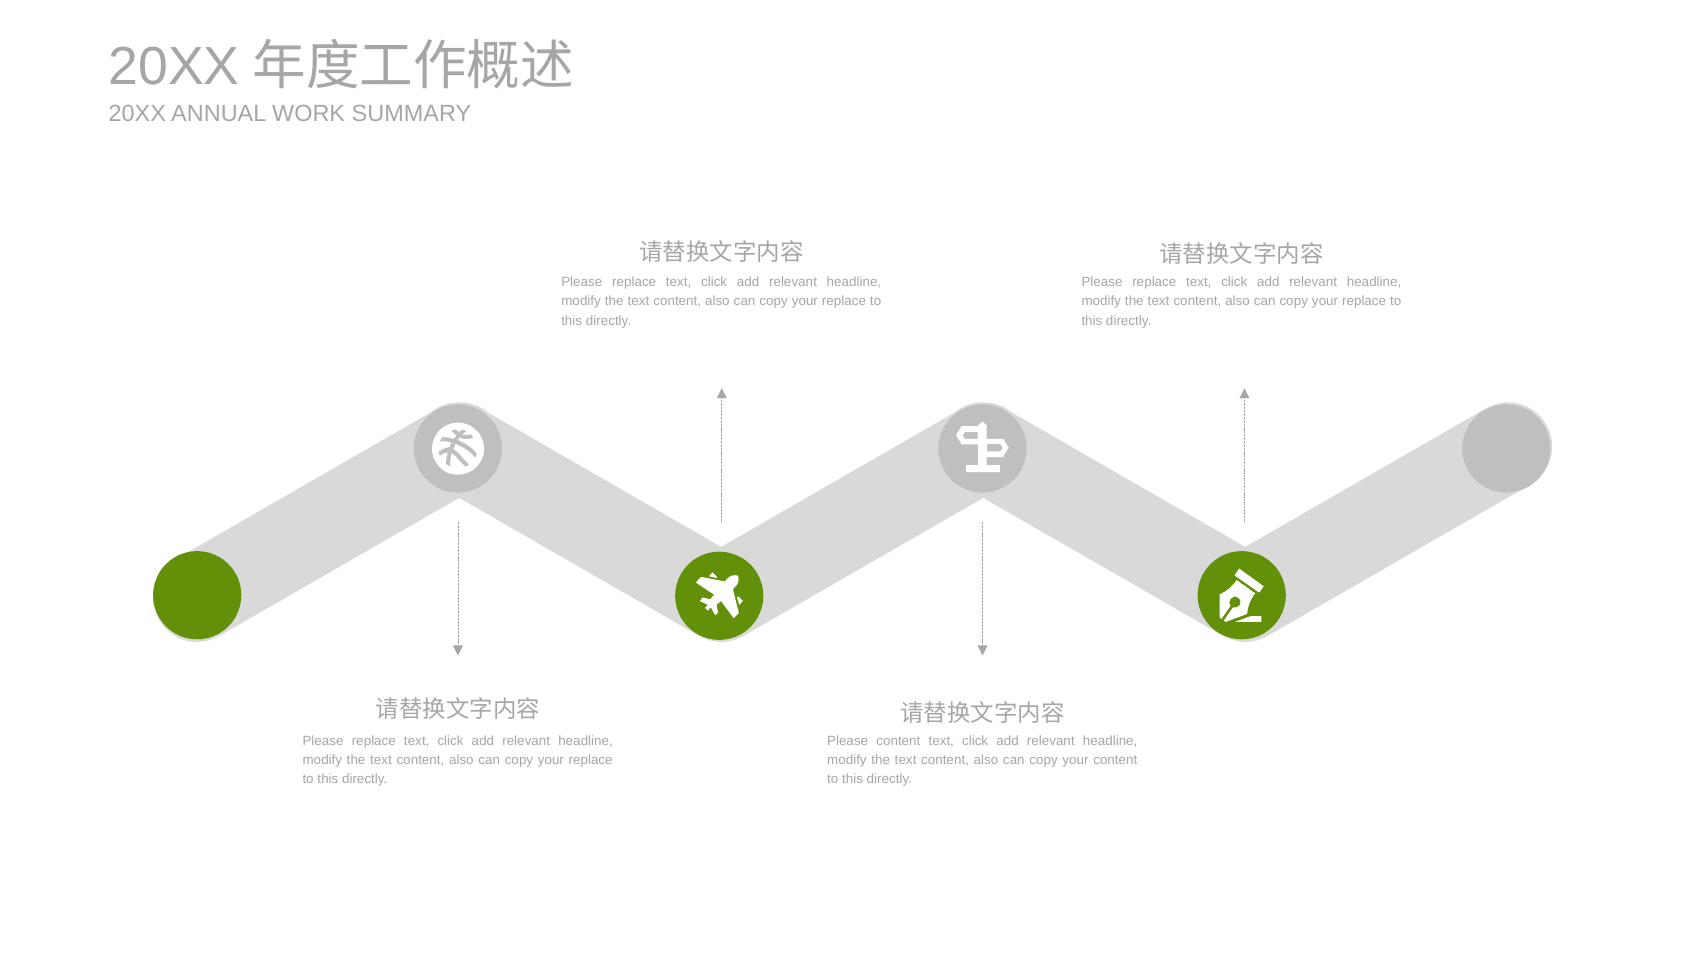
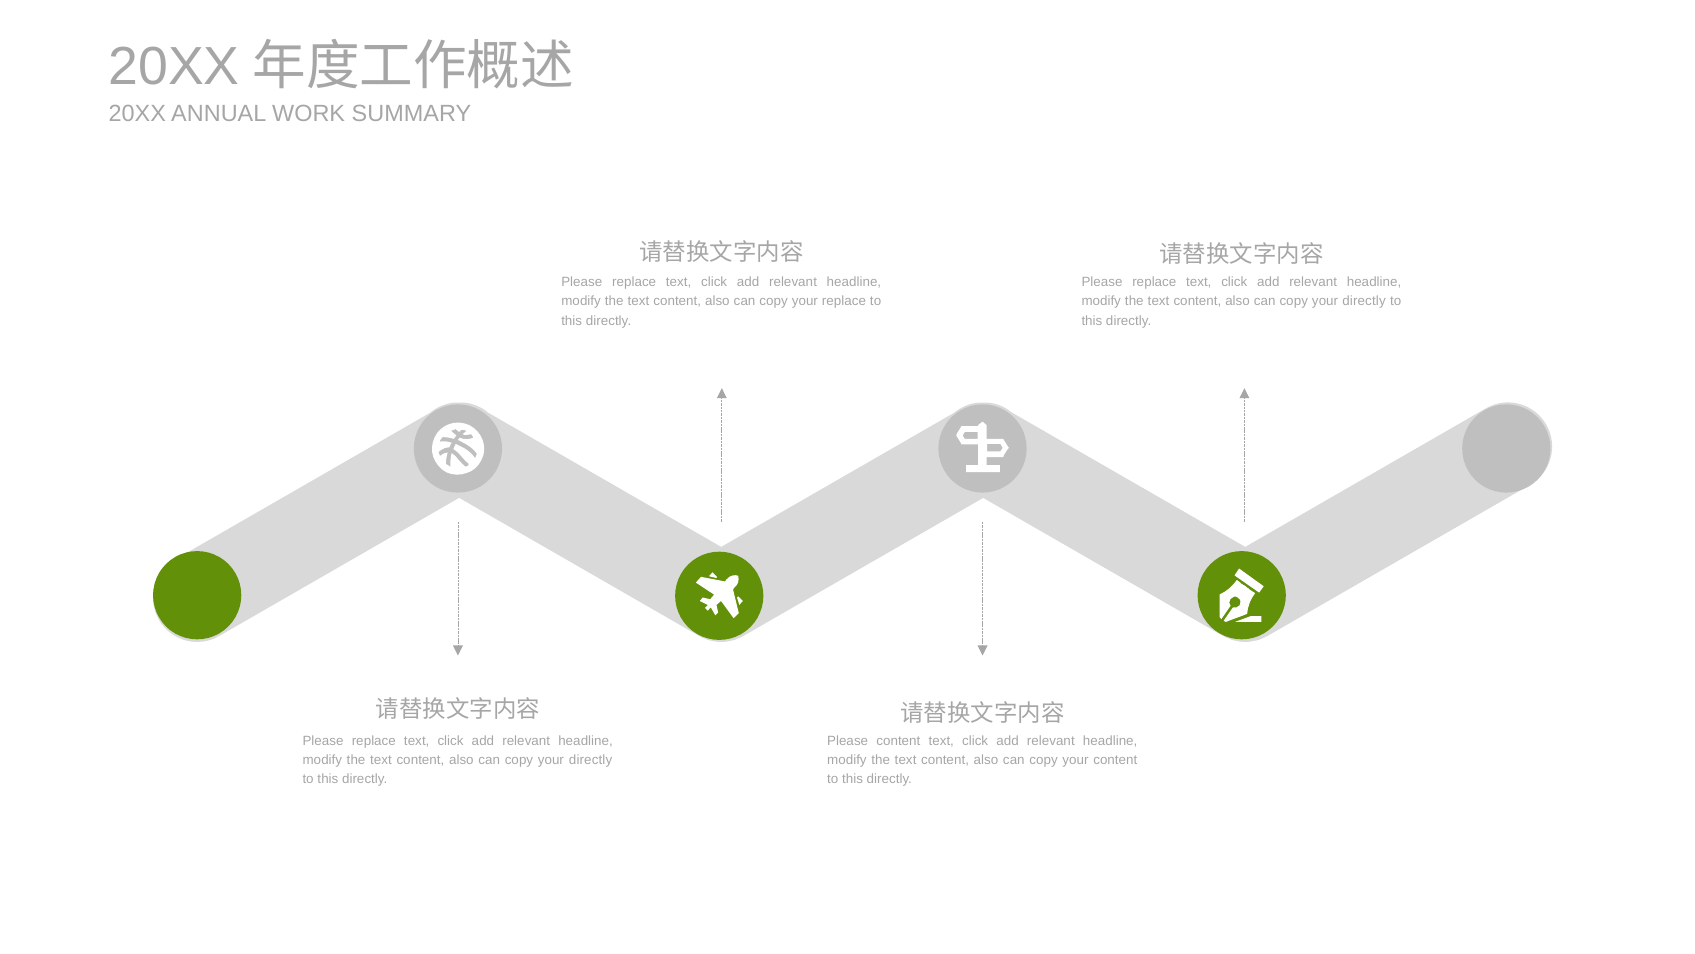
replace: replace -> directly (1364, 301)
replace: replace -> directly (591, 760)
